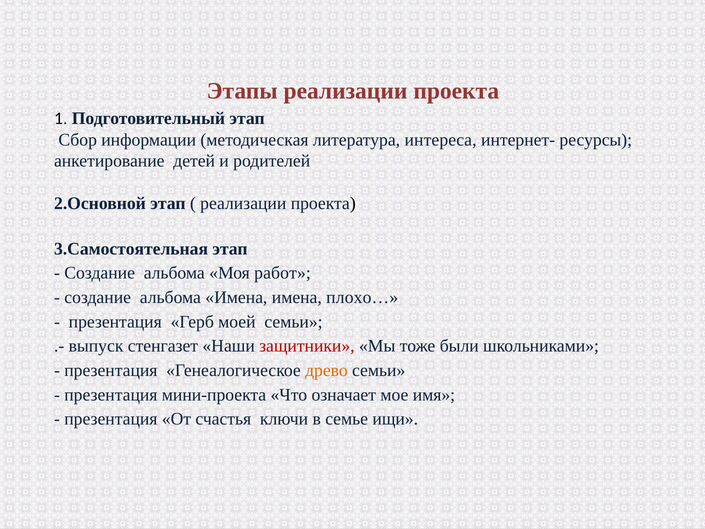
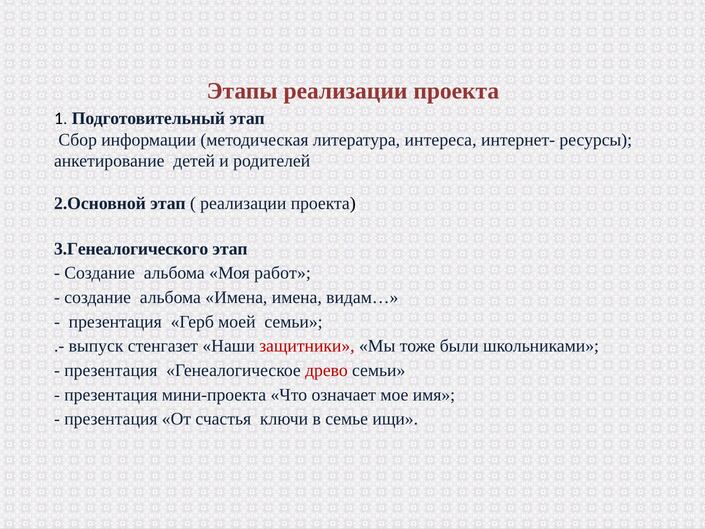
3.Самостоятельная: 3.Самостоятельная -> 3.Генеалогического (131, 249)
плохо…: плохо… -> видам… (362, 297)
древо colour: orange -> red (326, 370)
